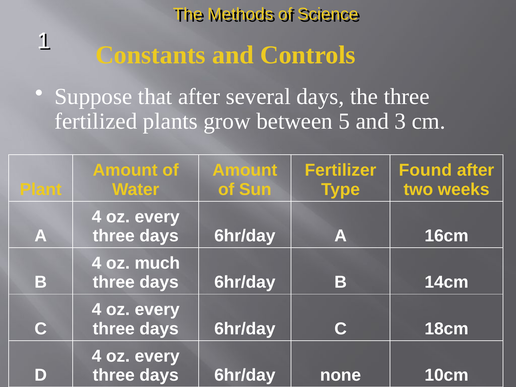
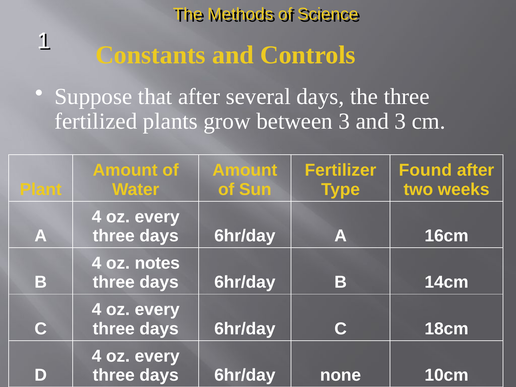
between 5: 5 -> 3 (344, 121)
much: much -> notes (157, 263)
